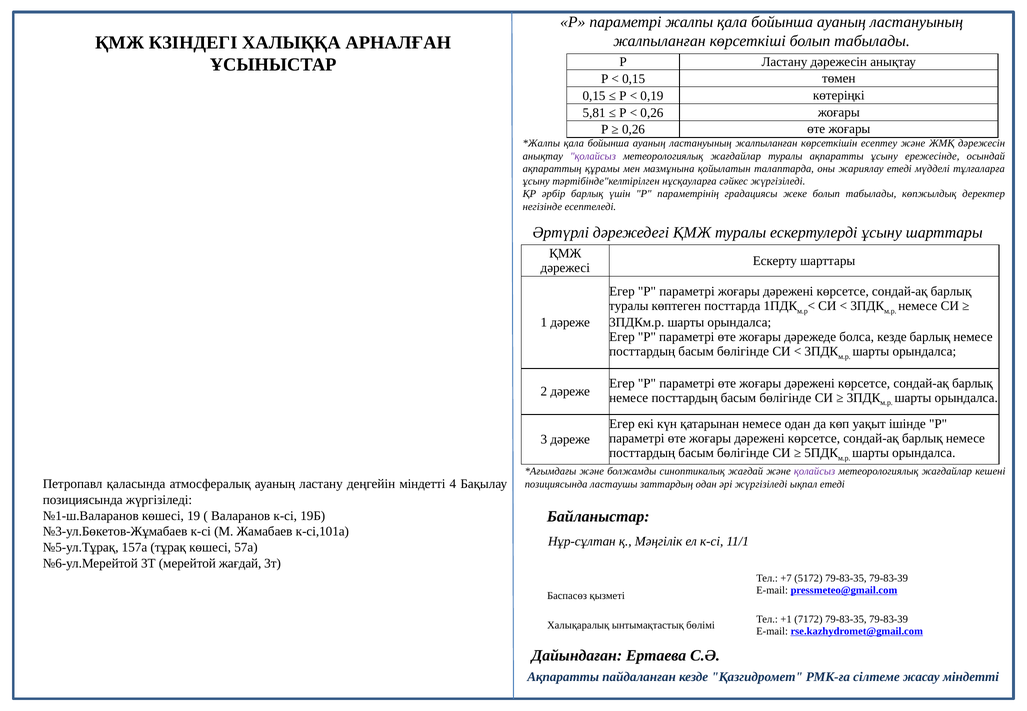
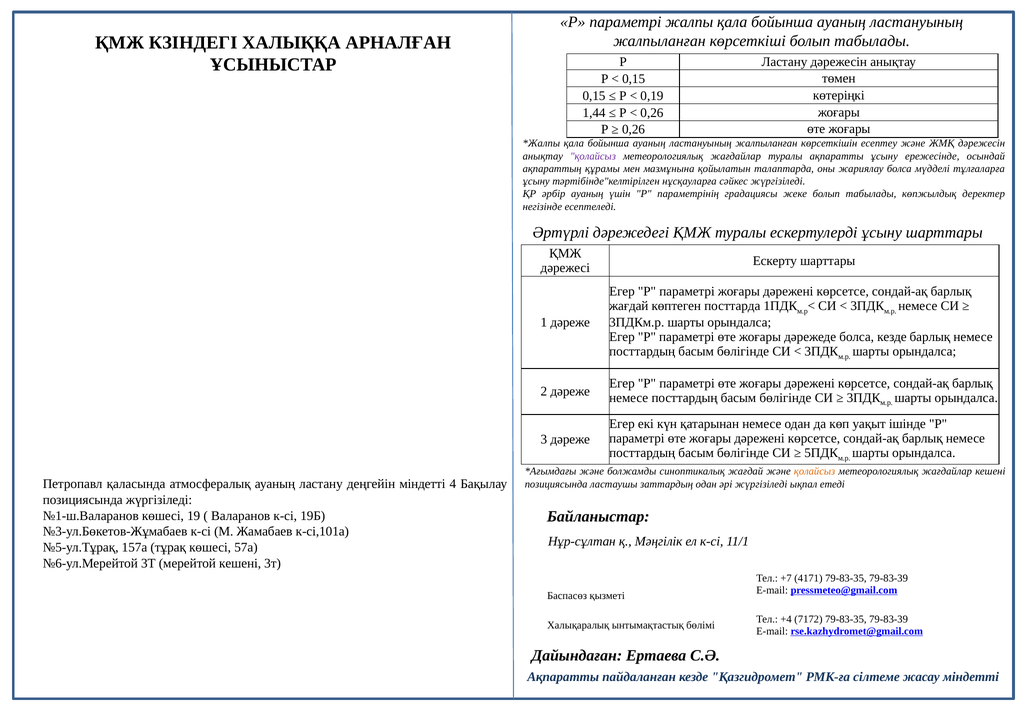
5,81: 5,81 -> 1,44 (594, 113)
жариялау етеді: етеді -> болса (899, 169)
әрбір барлық: барлық -> ауаның (587, 194)
туралы: туралы -> жағдай (629, 306)
қолайсыз colour: purple -> orange (815, 471)
мерейтой жағдай: жағдай -> кешені (240, 563)
5172: 5172 -> 4171 (808, 578)
+1: +1 -> +4 (786, 620)
